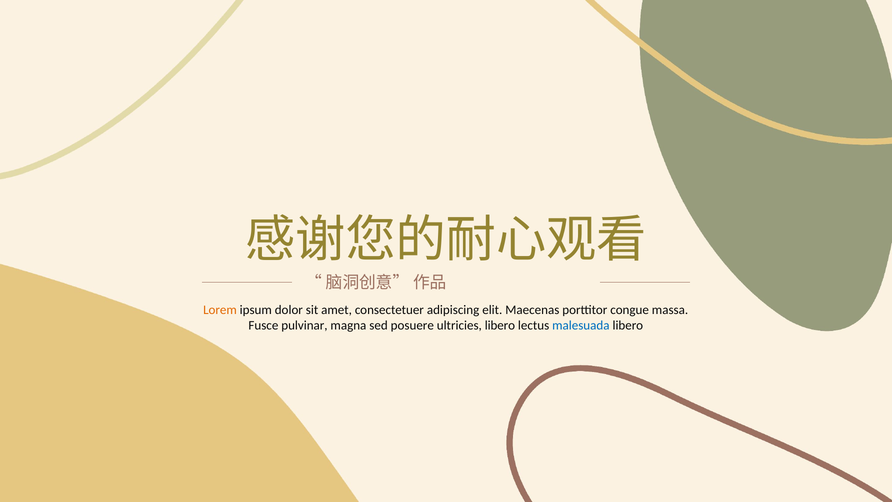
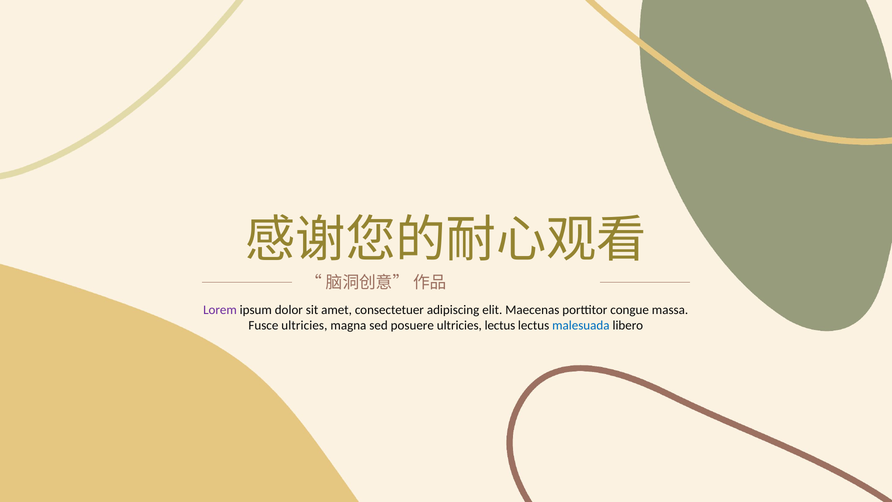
Lorem colour: orange -> purple (220, 310)
Fusce pulvinar: pulvinar -> ultricies (304, 325)
ultricies libero: libero -> lectus (500, 325)
